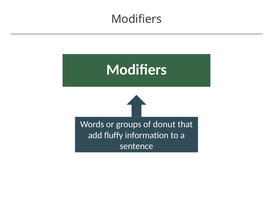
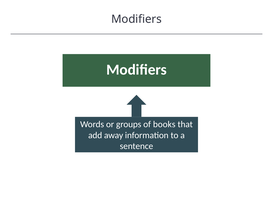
donut: donut -> books (164, 124)
fluffy: fluffy -> away (114, 135)
